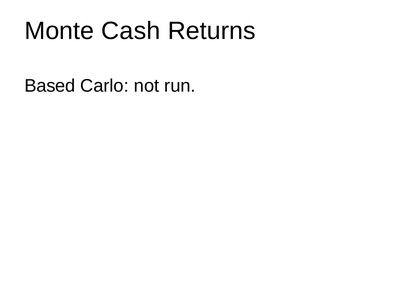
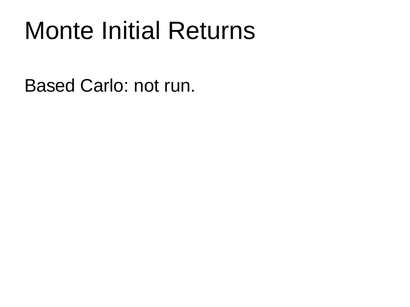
Cash: Cash -> Initial (131, 31)
